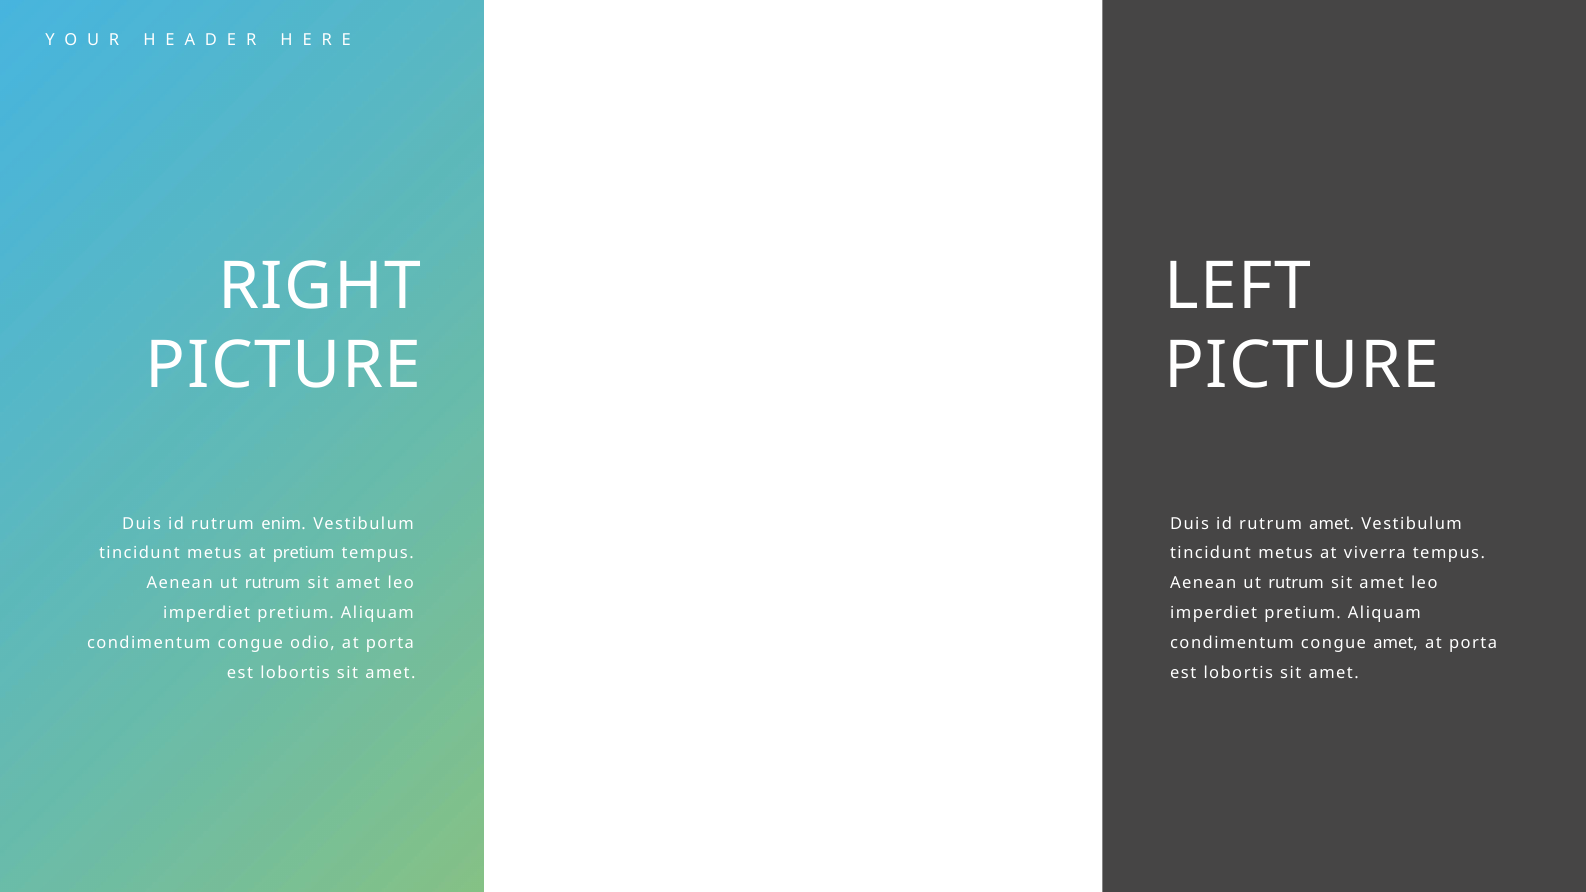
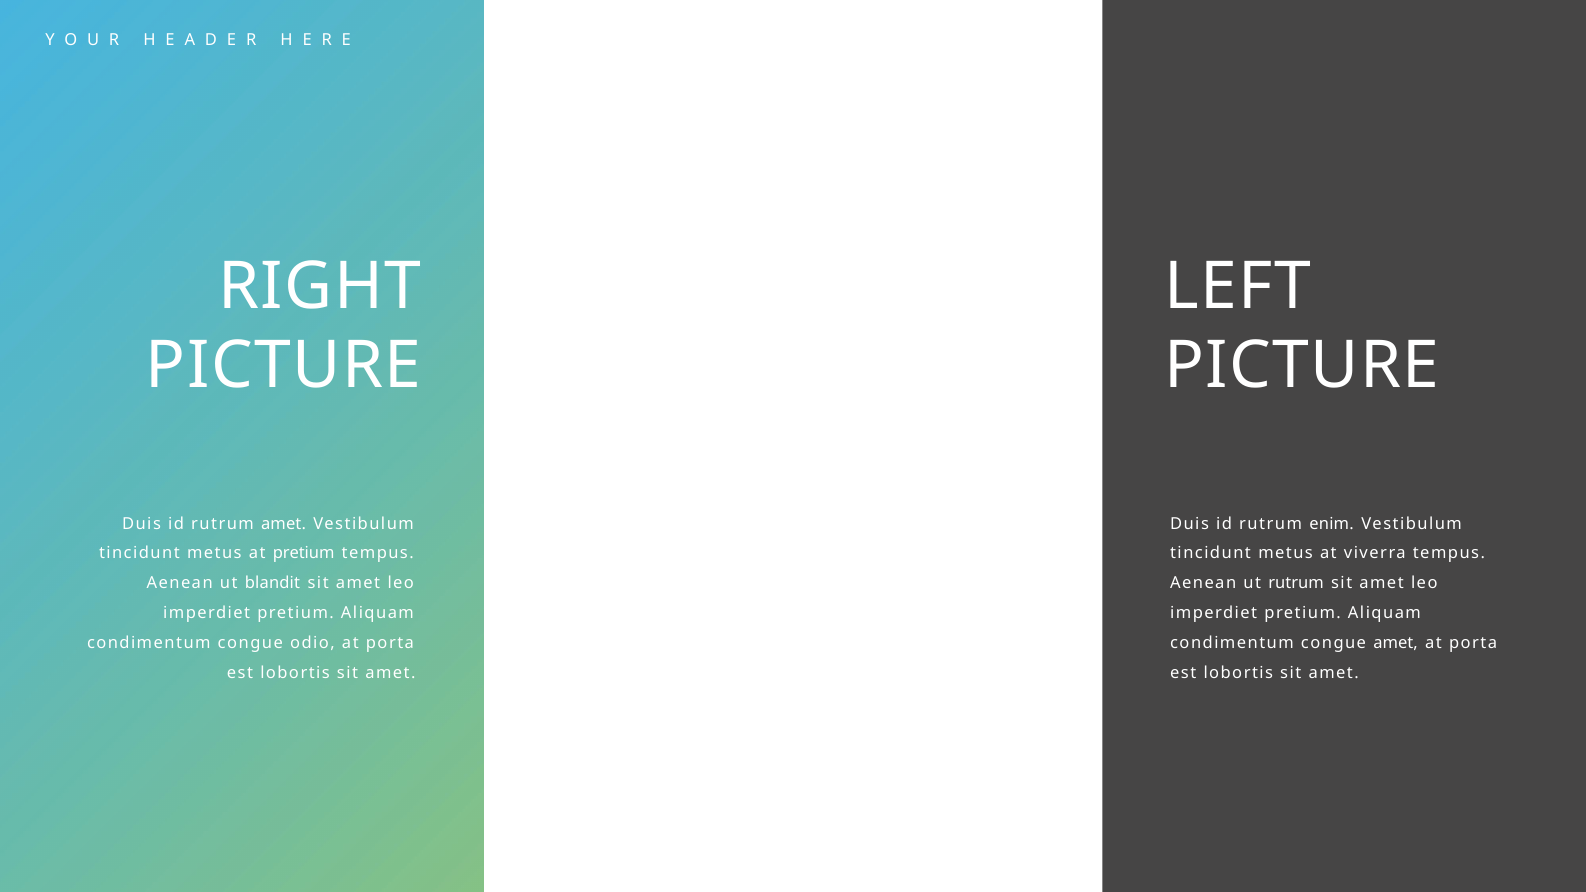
rutrum enim: enim -> amet (284, 524)
rutrum amet: amet -> enim (1332, 524)
rutrum: rutrum -> blandit (272, 583)
